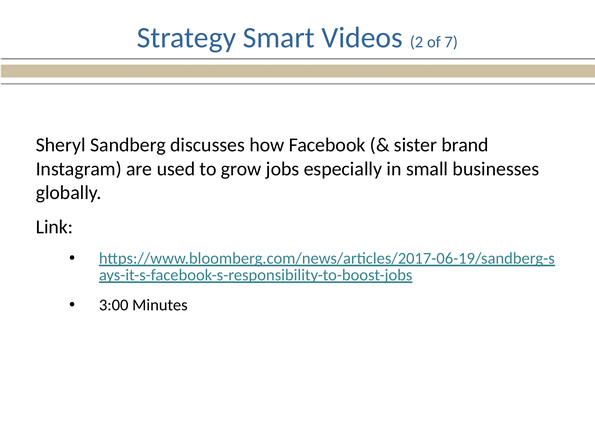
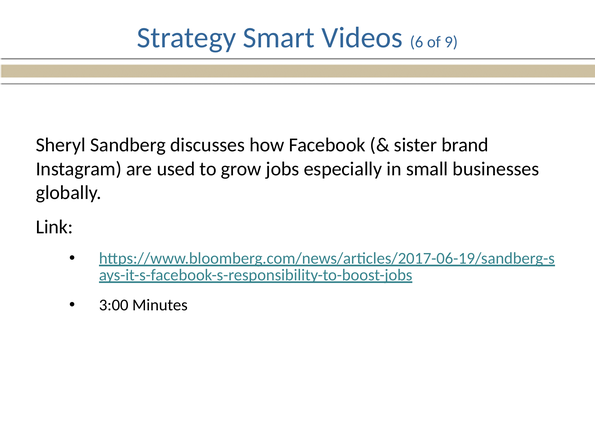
2: 2 -> 6 (417, 42)
7: 7 -> 9 (451, 42)
